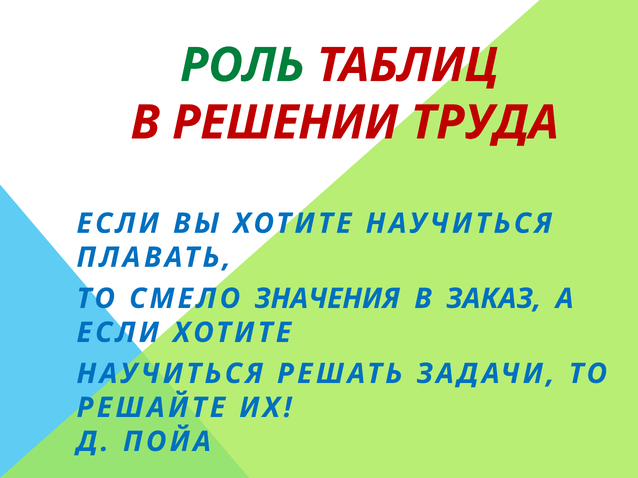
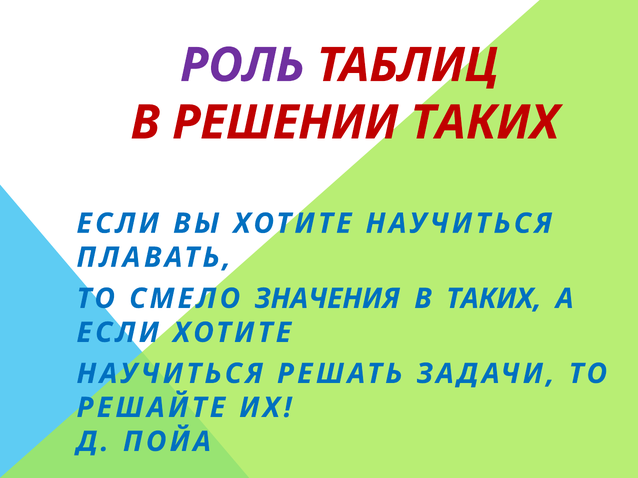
РОЛЬ colour: green -> purple (242, 65)
РЕШЕНИИ ТРУДА: ТРУДА -> ТАКИХ (485, 123)
В ЗАКАЗ: ЗАКАЗ -> ТАКИХ (494, 299)
